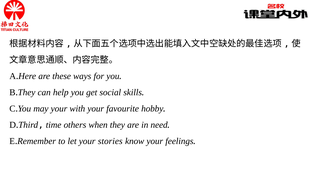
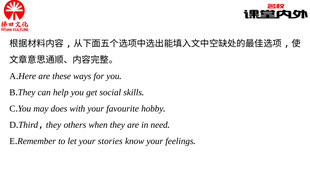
may your: your -> does (59, 109)
time: time -> they (54, 125)
